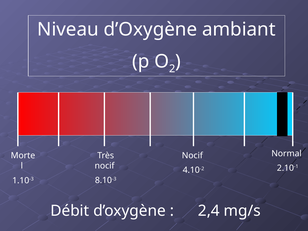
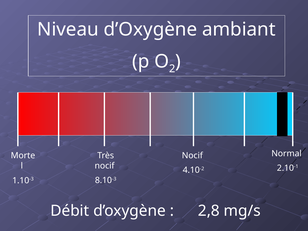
2,4: 2,4 -> 2,8 (209, 211)
